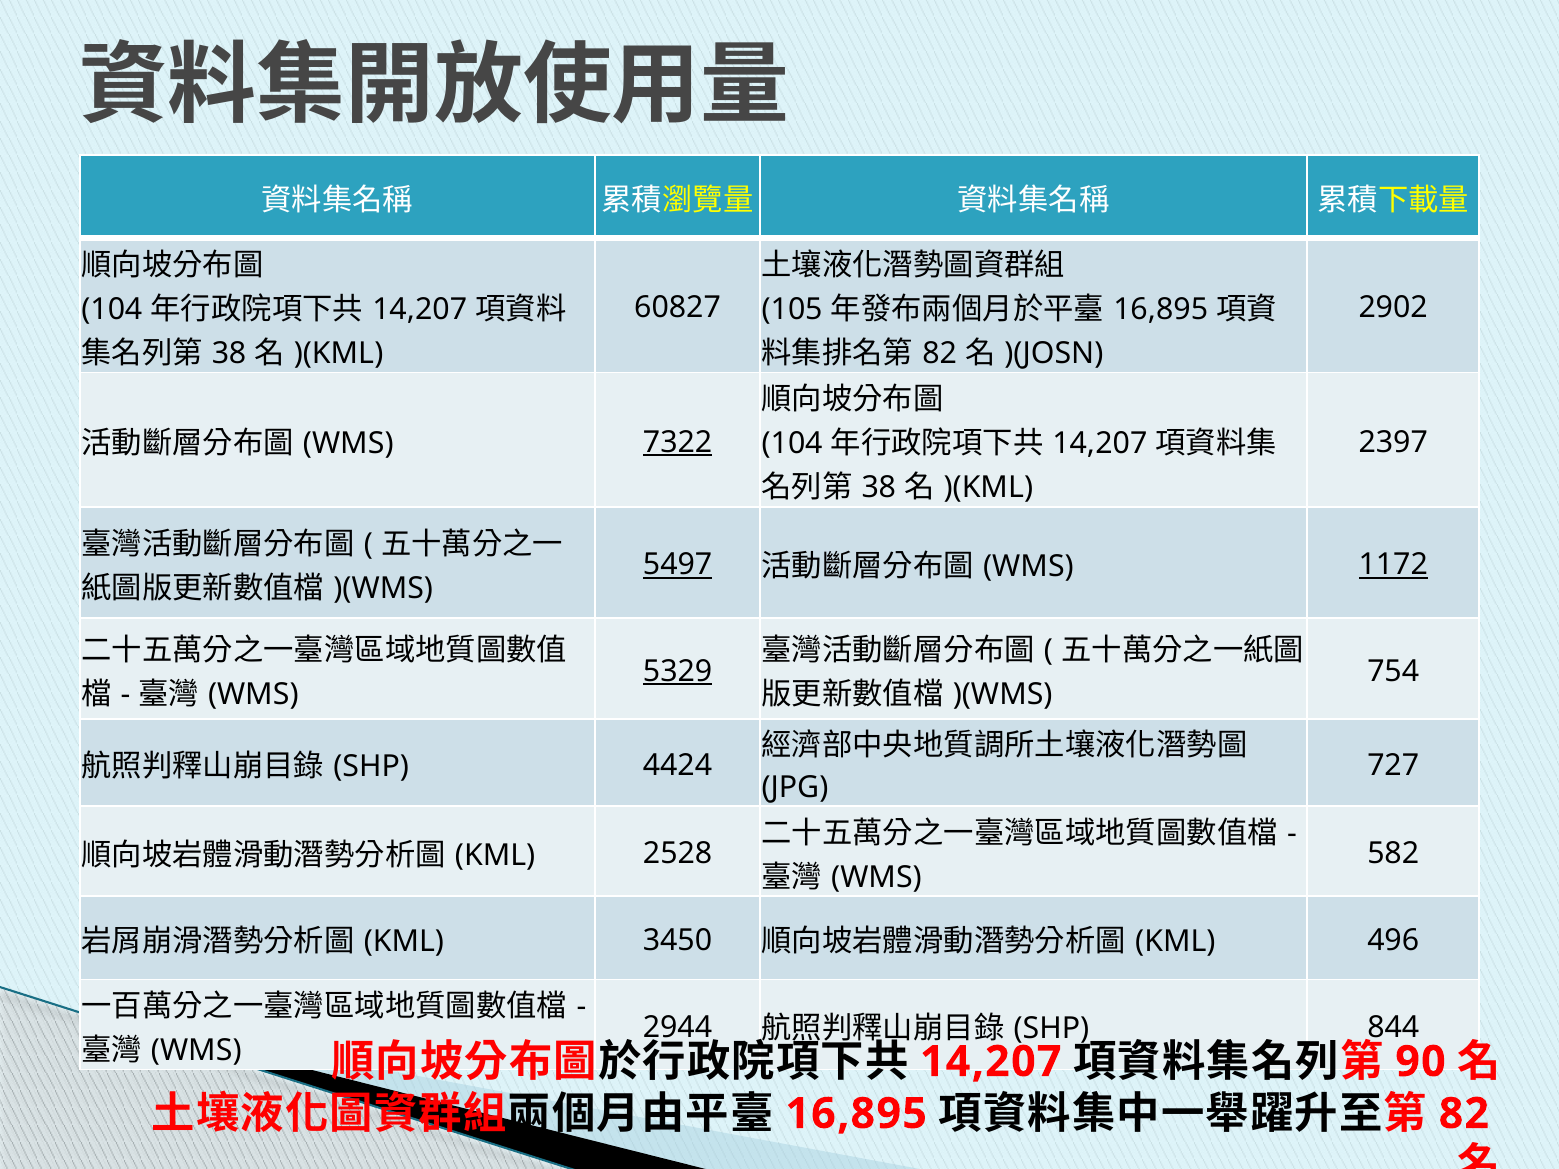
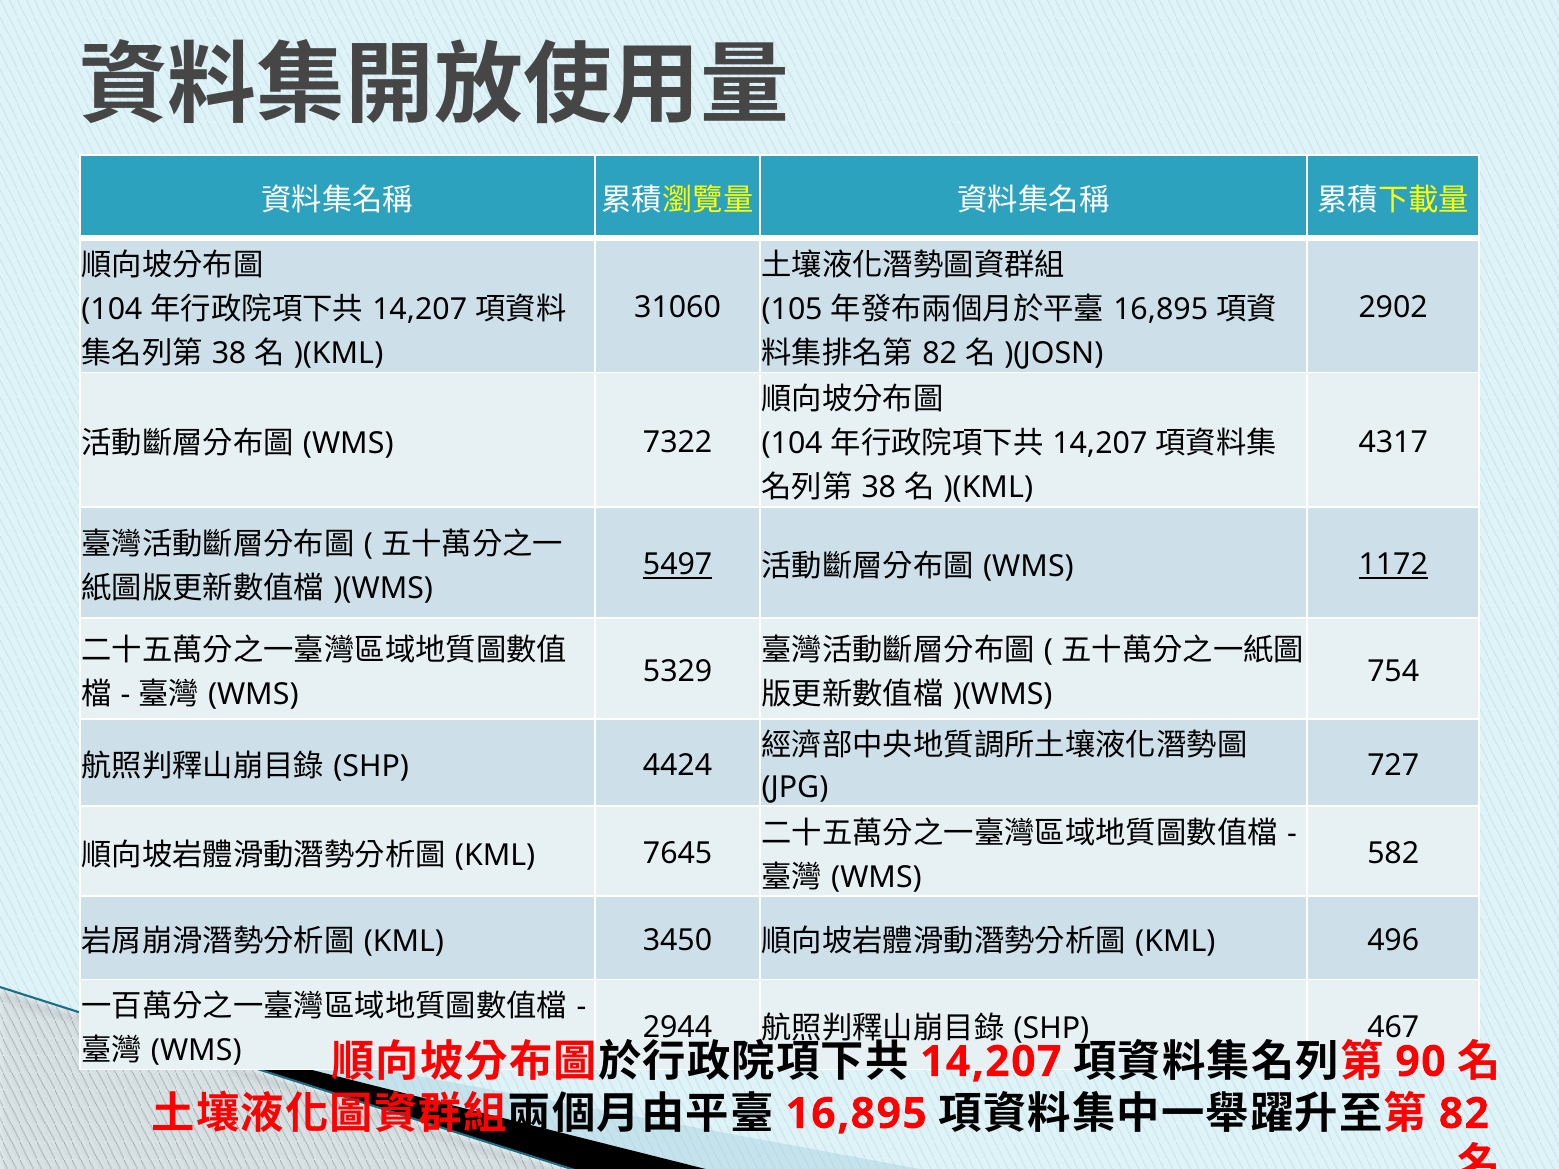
60827: 60827 -> 31060 (678, 308)
7322 underline: present -> none (678, 442)
2397: 2397 -> 4317 (1393, 442)
5329 underline: present -> none (678, 671)
2528: 2528 -> 7645 (678, 854)
844: 844 -> 467 (1393, 1027)
